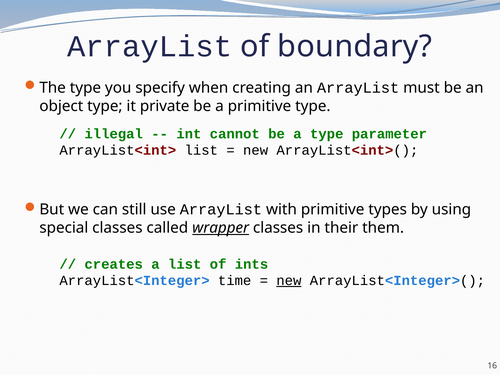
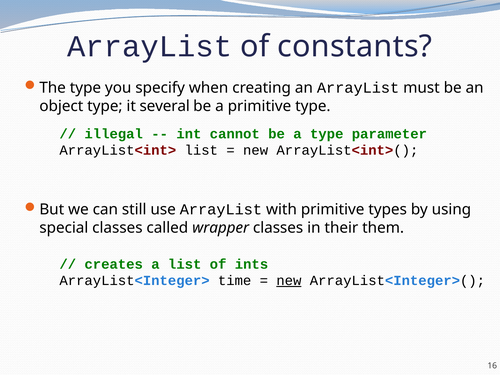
boundary: boundary -> constants (355, 46)
private: private -> several (165, 106)
wrapper underline: present -> none (221, 228)
